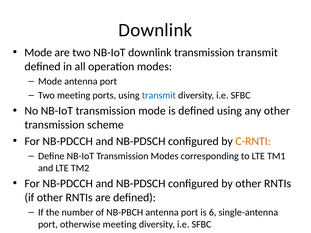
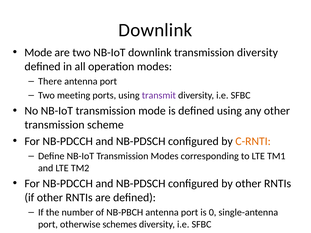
transmission transmit: transmit -> diversity (257, 53)
Mode: Mode -> There (50, 81)
transmit colour: blue -> purple (159, 95)
6: 6 -> 0 (213, 213)
otherwise meeting: meeting -> schemes (120, 225)
